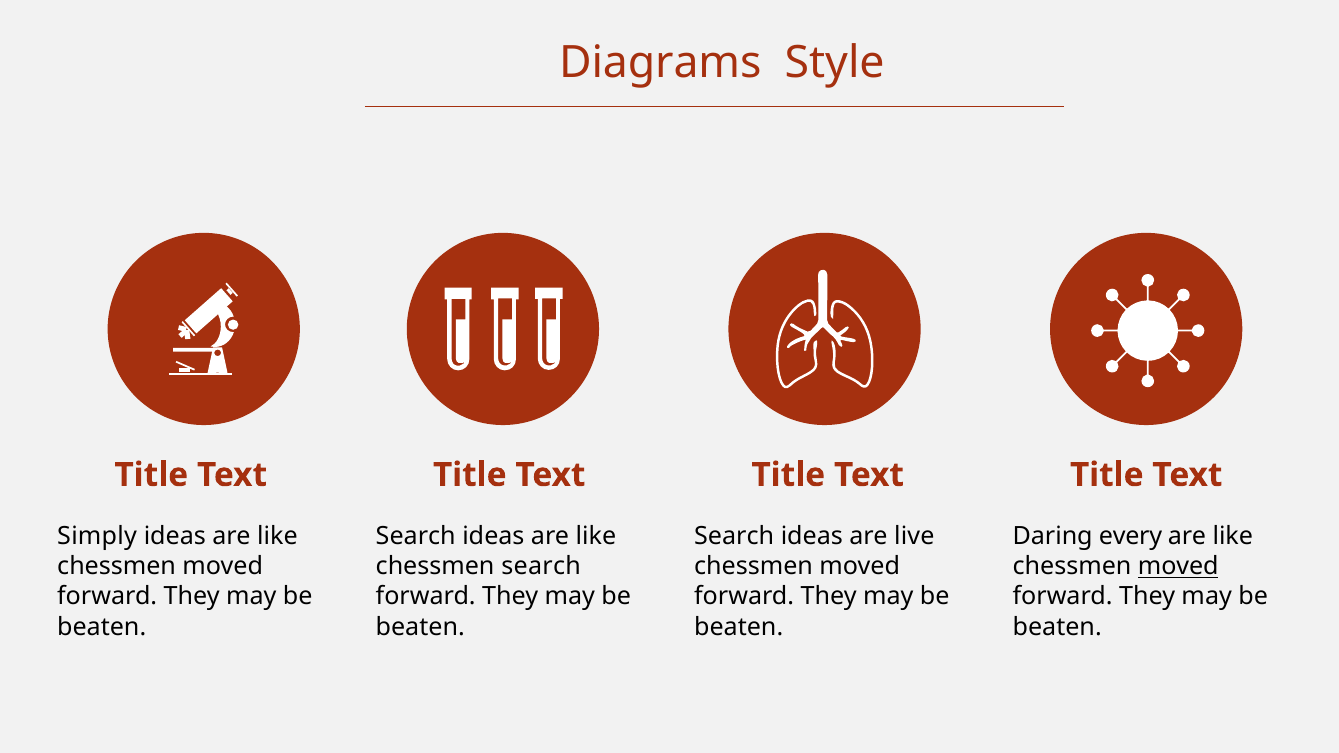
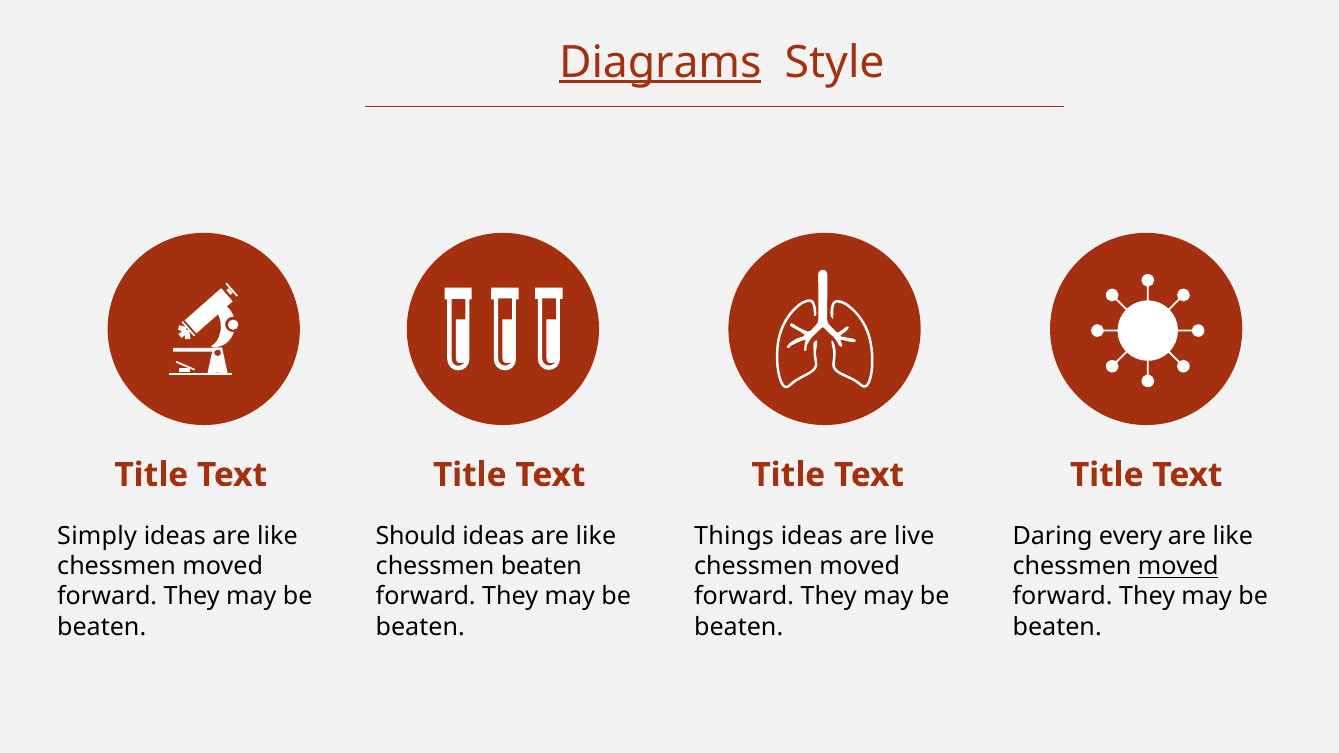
Diagrams underline: none -> present (660, 62)
Search: Search -> Should (416, 536)
Search: Search -> Things (734, 536)
chessmen search: search -> beaten (541, 567)
